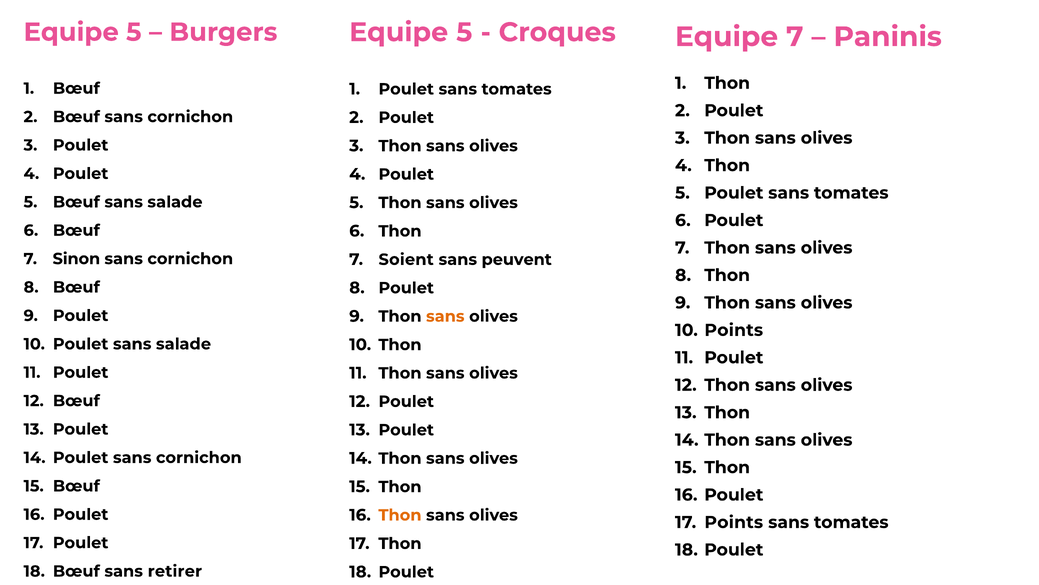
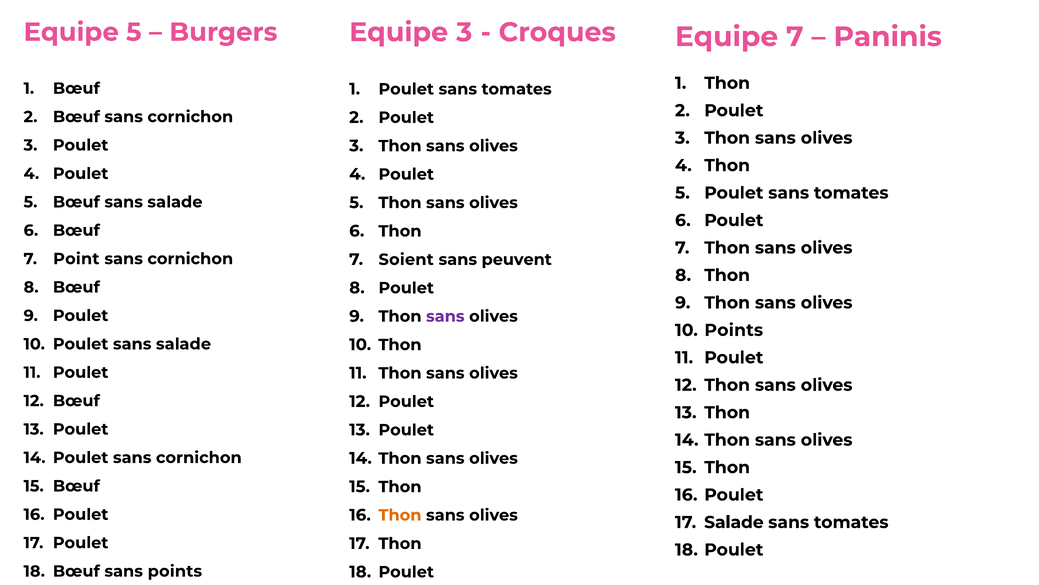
5: 5 -> 3 (464, 32)
Sinon: Sinon -> Point (76, 259)
sans colour: orange -> purple (445, 316)
Points: Points -> Salade (734, 522)
sans retirer: retirer -> points (175, 571)
